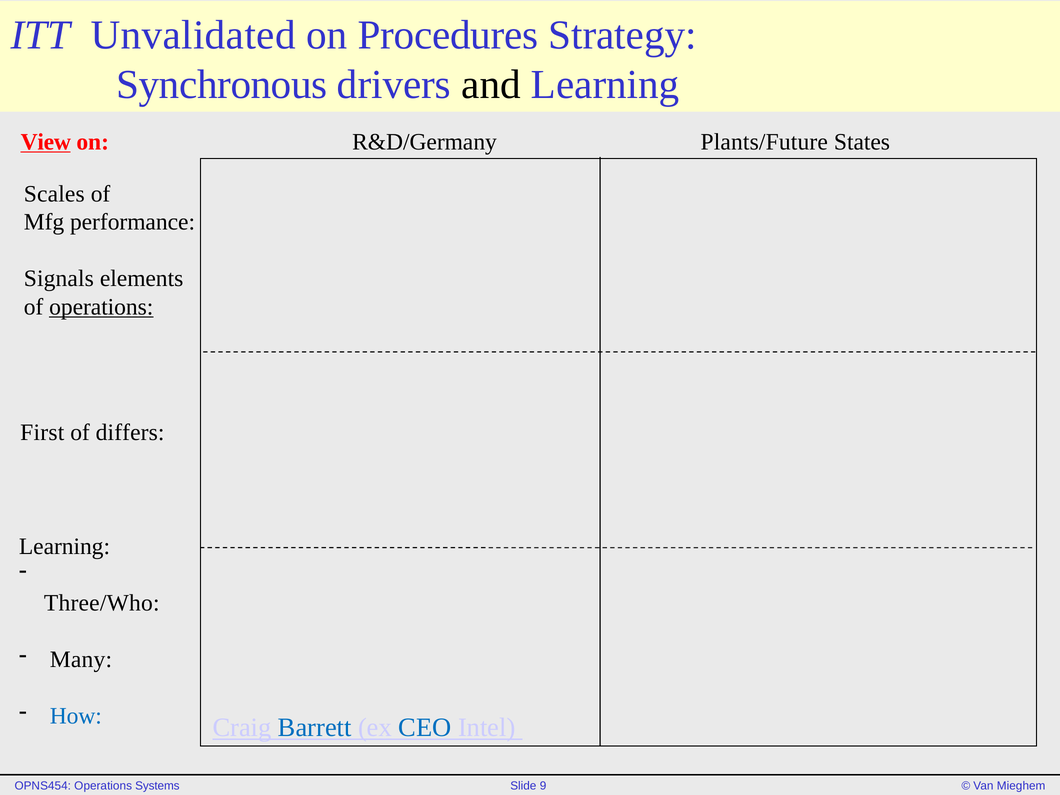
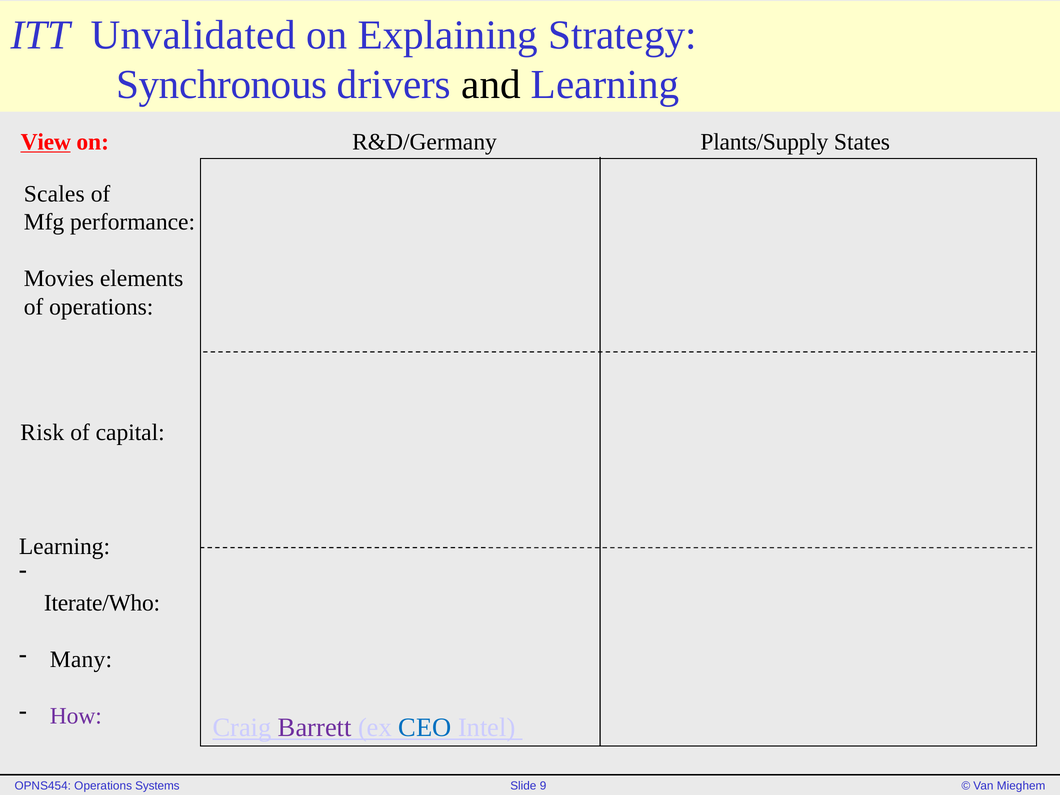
Procedures: Procedures -> Explaining (448, 35)
Plants/Future: Plants/Future -> Plants/Supply (764, 142)
Signals: Signals -> Movies (59, 279)
operations underline: present -> none (101, 307)
First: First -> Risk (42, 433)
differs: differs -> capital (130, 433)
Three/Who: Three/Who -> Iterate/Who (102, 603)
How colour: blue -> purple (76, 716)
Barrett colour: blue -> purple (315, 727)
